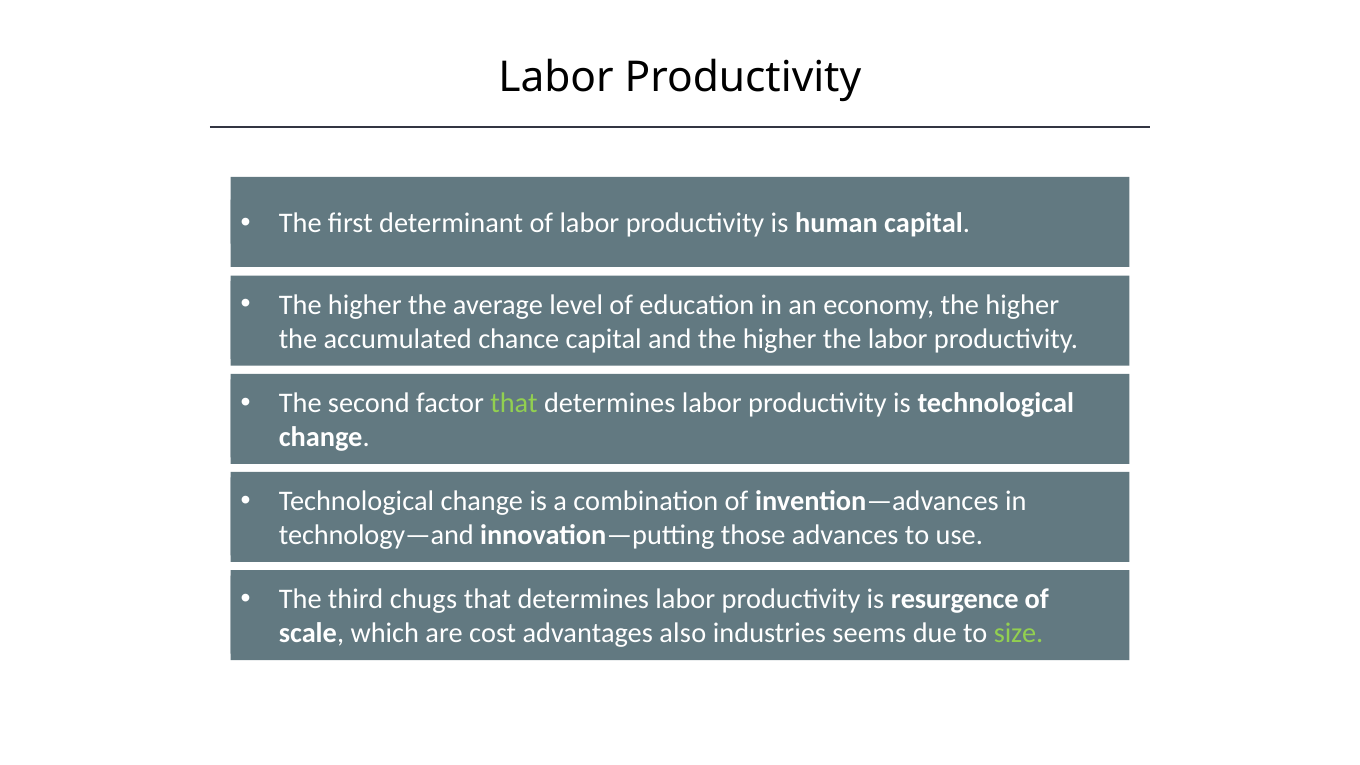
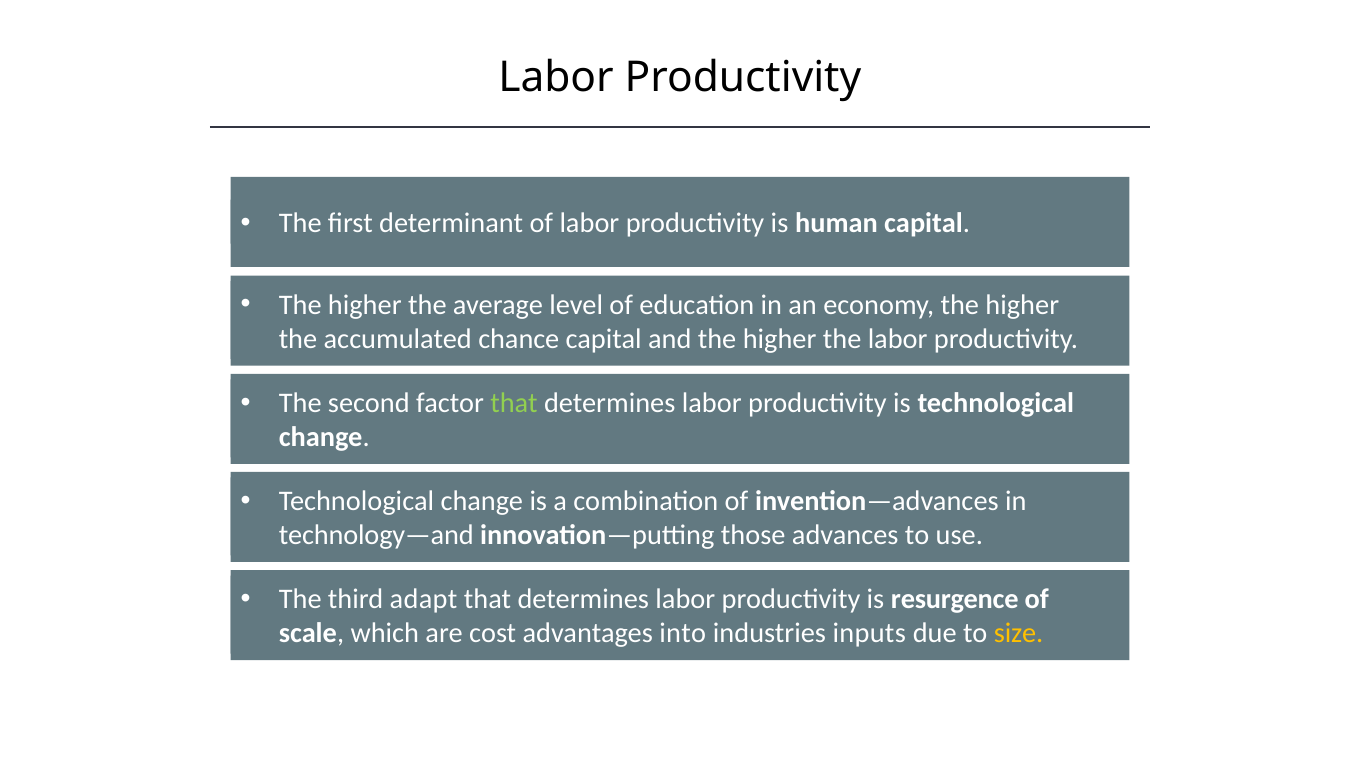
chugs: chugs -> adapt (423, 600)
also: also -> into (683, 634)
seems: seems -> inputs (869, 634)
size colour: light green -> yellow (1019, 634)
